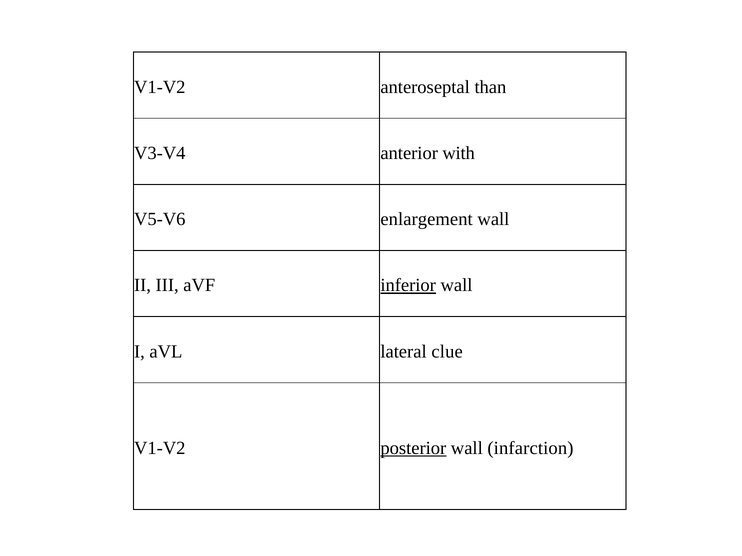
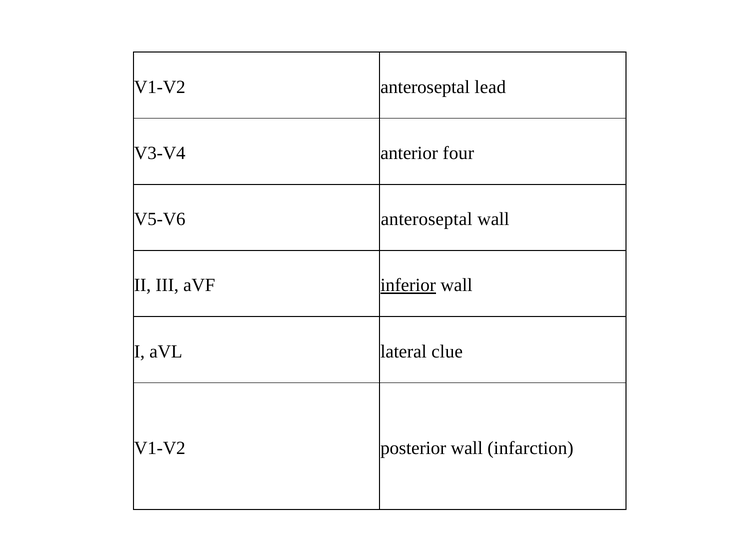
than: than -> lead (490, 87)
with: with -> four (458, 153)
V5-V6 enlargement: enlargement -> anteroseptal (427, 219)
posterior underline: present -> none (413, 448)
